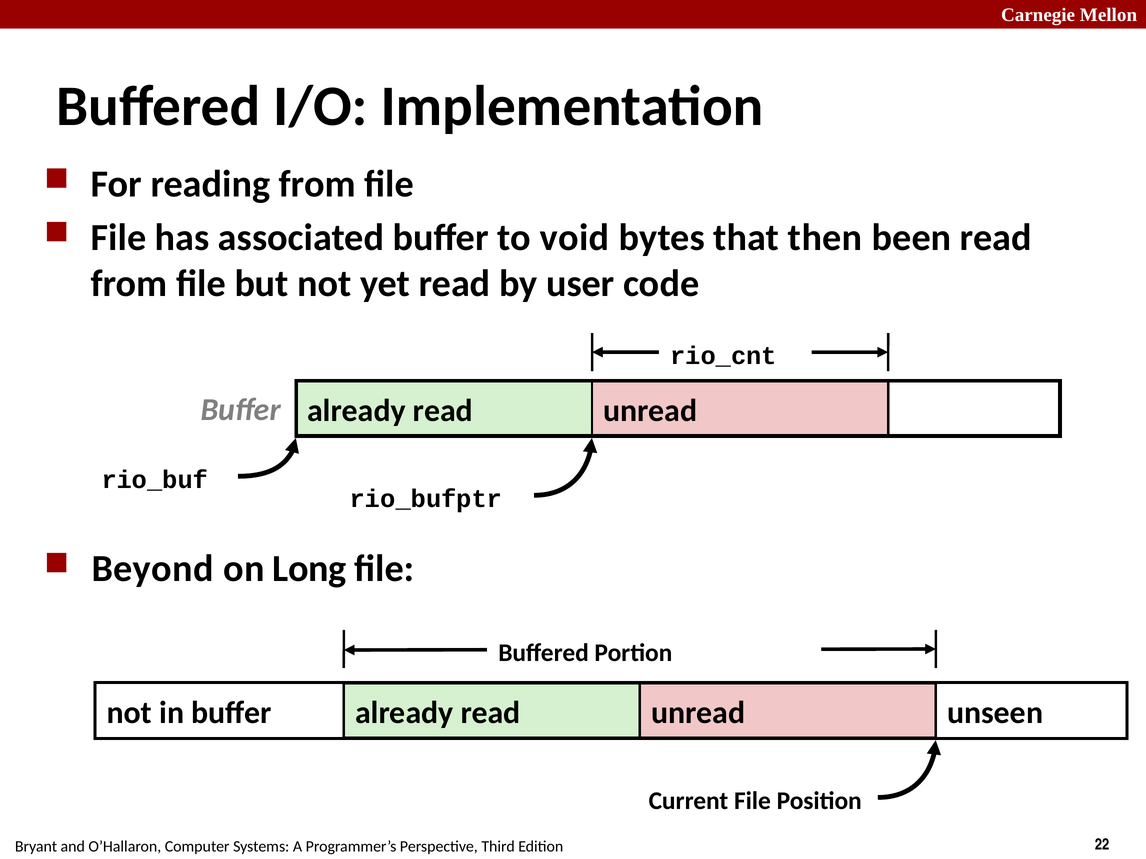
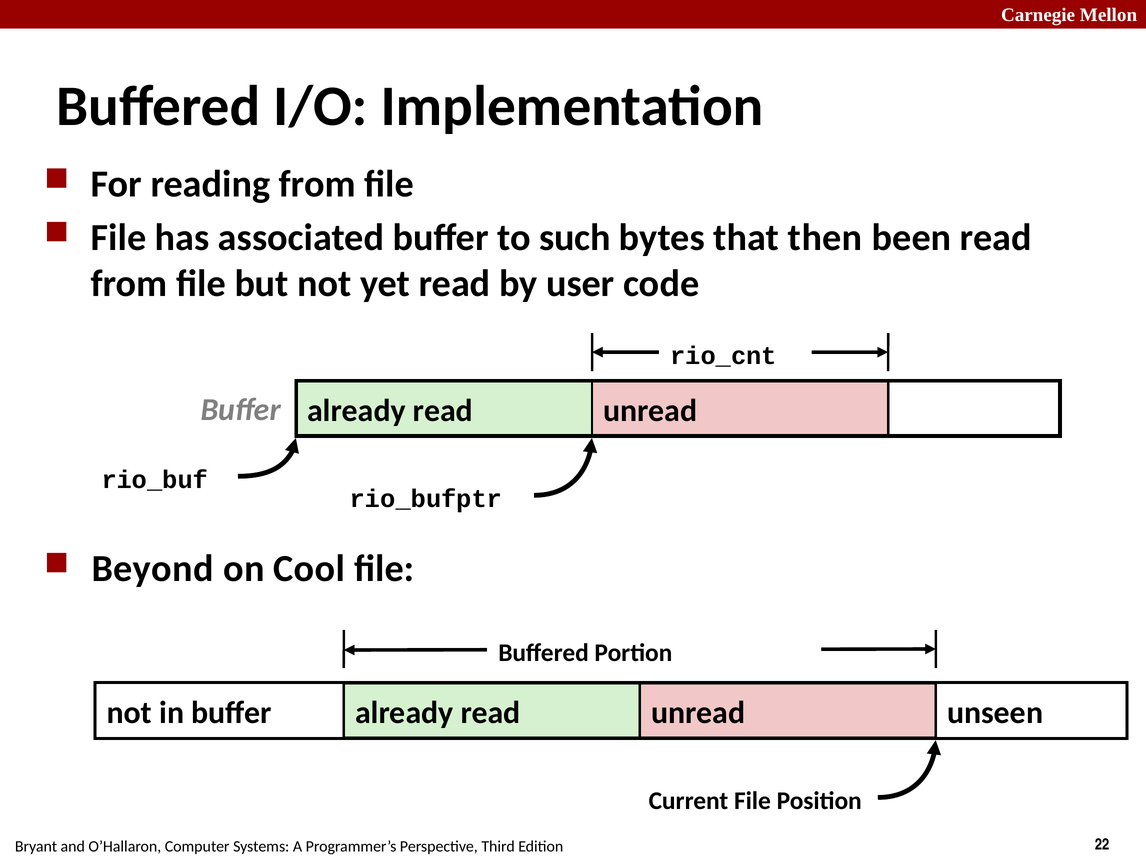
void: void -> such (575, 238)
Long: Long -> Cool (309, 569)
